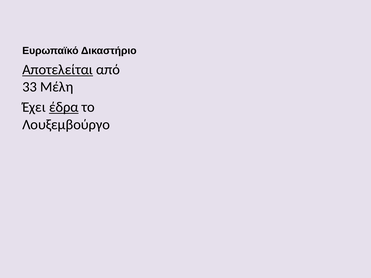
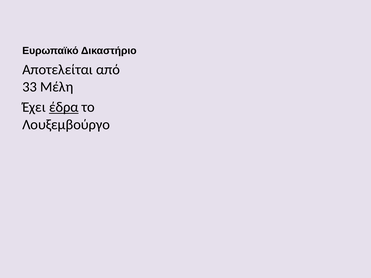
Αποτελείται underline: present -> none (58, 70)
